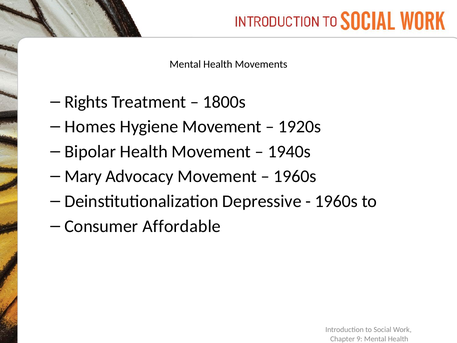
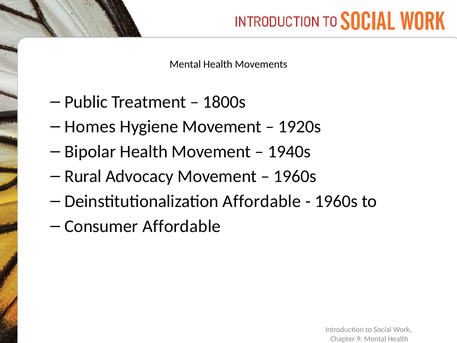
Rights: Rights -> Public (86, 102)
Mary: Mary -> Rural (83, 176)
Deinstitutionalization Depressive: Depressive -> Affordable (262, 201)
